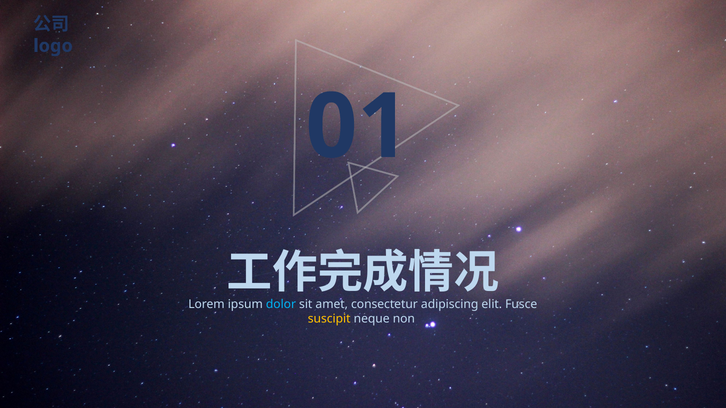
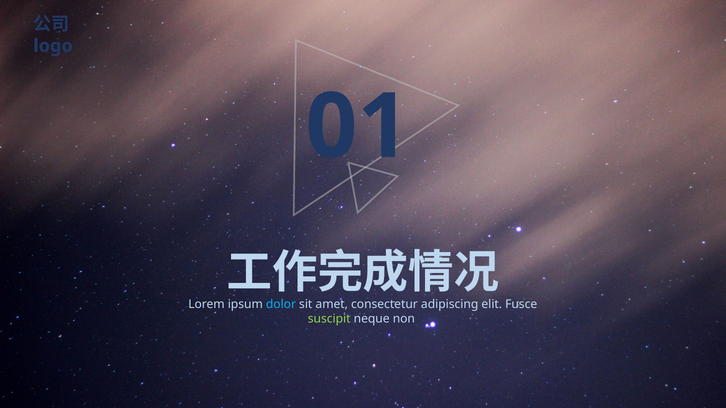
suscipit colour: yellow -> light green (329, 319)
